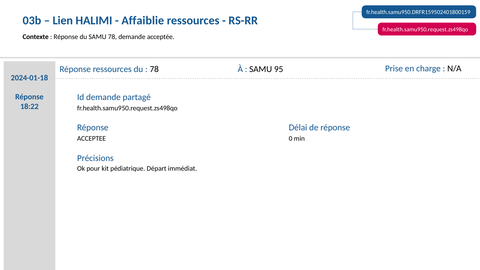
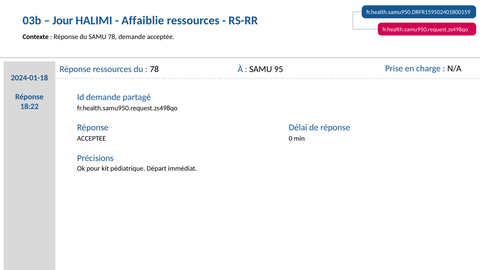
Lien: Lien -> Jour (63, 21)
